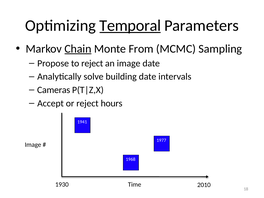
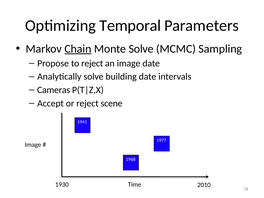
Temporal underline: present -> none (130, 26)
Monte From: From -> Solve (141, 49)
hours: hours -> scene (112, 103)
